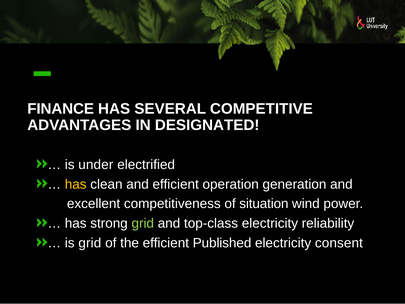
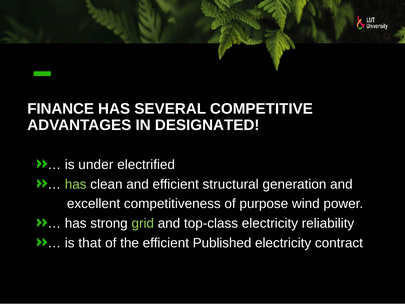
has colour: yellow -> light green (76, 184)
operation: operation -> structural (231, 184)
situation: situation -> purpose (264, 204)
is grid: grid -> that (90, 243)
consent: consent -> contract (339, 243)
